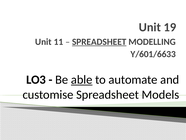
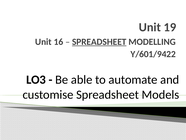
11: 11 -> 16 (58, 42)
Y/601/6633: Y/601/6633 -> Y/601/9422 (153, 54)
able underline: present -> none (82, 79)
